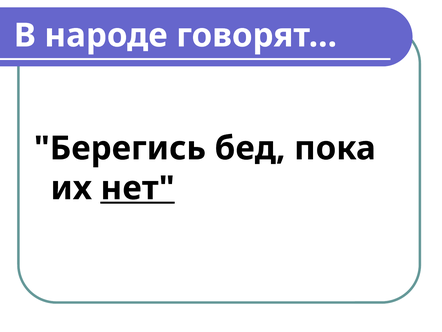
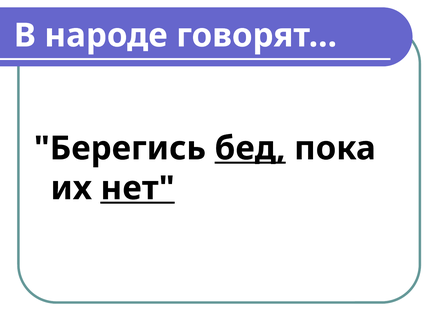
бед underline: none -> present (250, 148)
